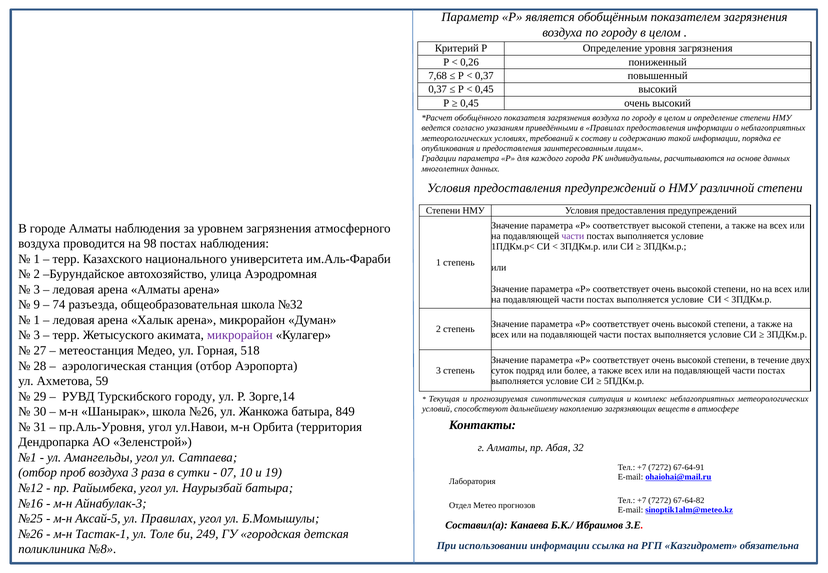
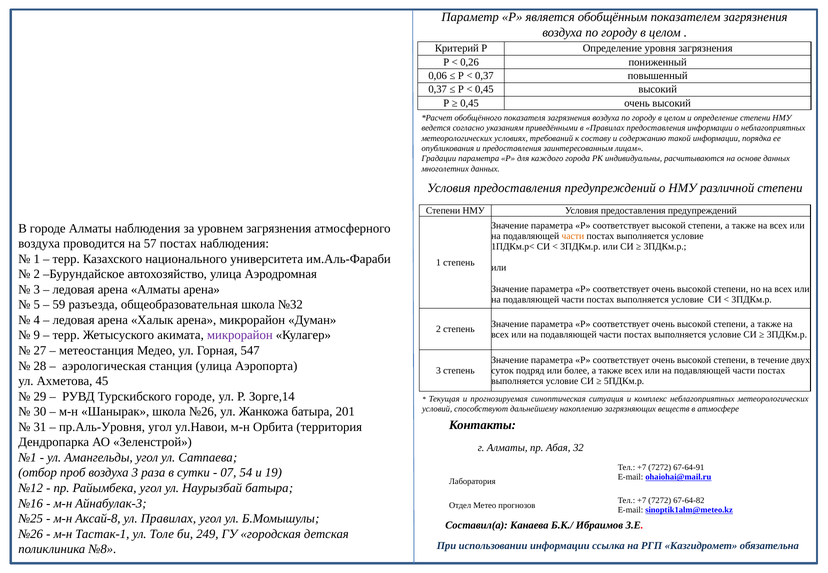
7,68: 7,68 -> 0,06 (438, 76)
части colour: purple -> orange (573, 236)
98: 98 -> 57 (150, 244)
9: 9 -> 5 (37, 305)
74: 74 -> 59 (59, 305)
1: 1 -> 4 (37, 320)
3: 3 -> 9 (37, 335)
518: 518 -> 547 (250, 351)
станция отбор: отбор -> улица (214, 366)
59: 59 -> 45 (102, 381)
Турскибского городу: городу -> городе (195, 397)
849: 849 -> 201 (345, 412)
10: 10 -> 54 (246, 473)
Аксай-5: Аксай-5 -> Аксай-8 (98, 519)
